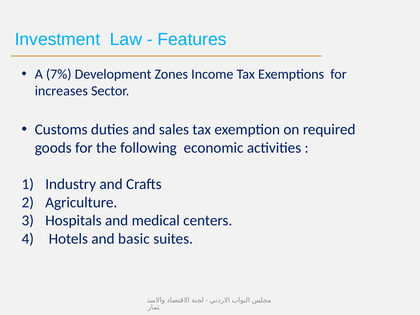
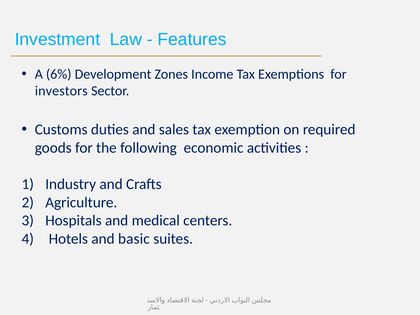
7%: 7% -> 6% (59, 74)
increases: increases -> investors (61, 91)
